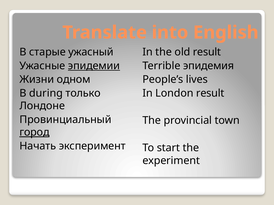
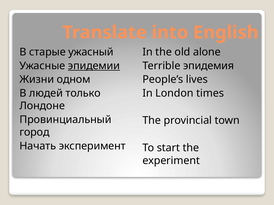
old result: result -> alone (207, 52)
during: during -> людей (46, 93)
London result: result -> times (210, 93)
город underline: present -> none (35, 133)
